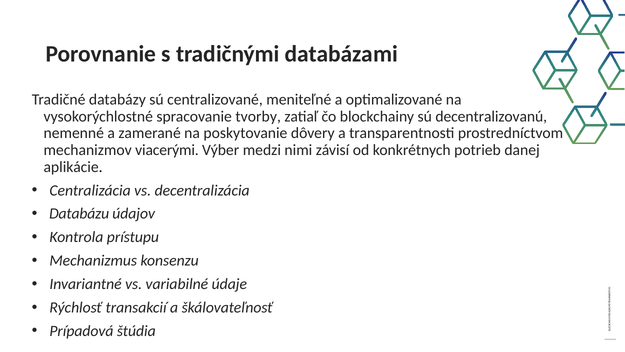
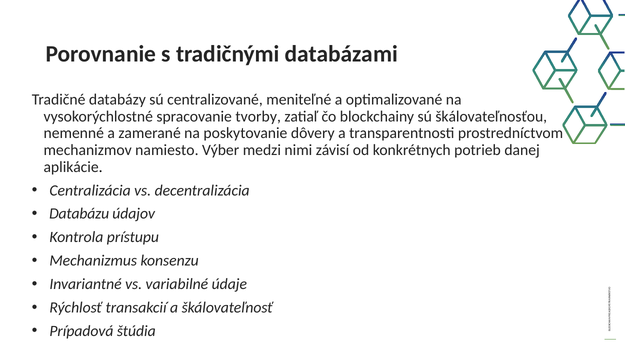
decentralizovanú: decentralizovanú -> škálovateľnosťou (491, 116)
viacerými: viacerými -> namiesto (167, 150)
